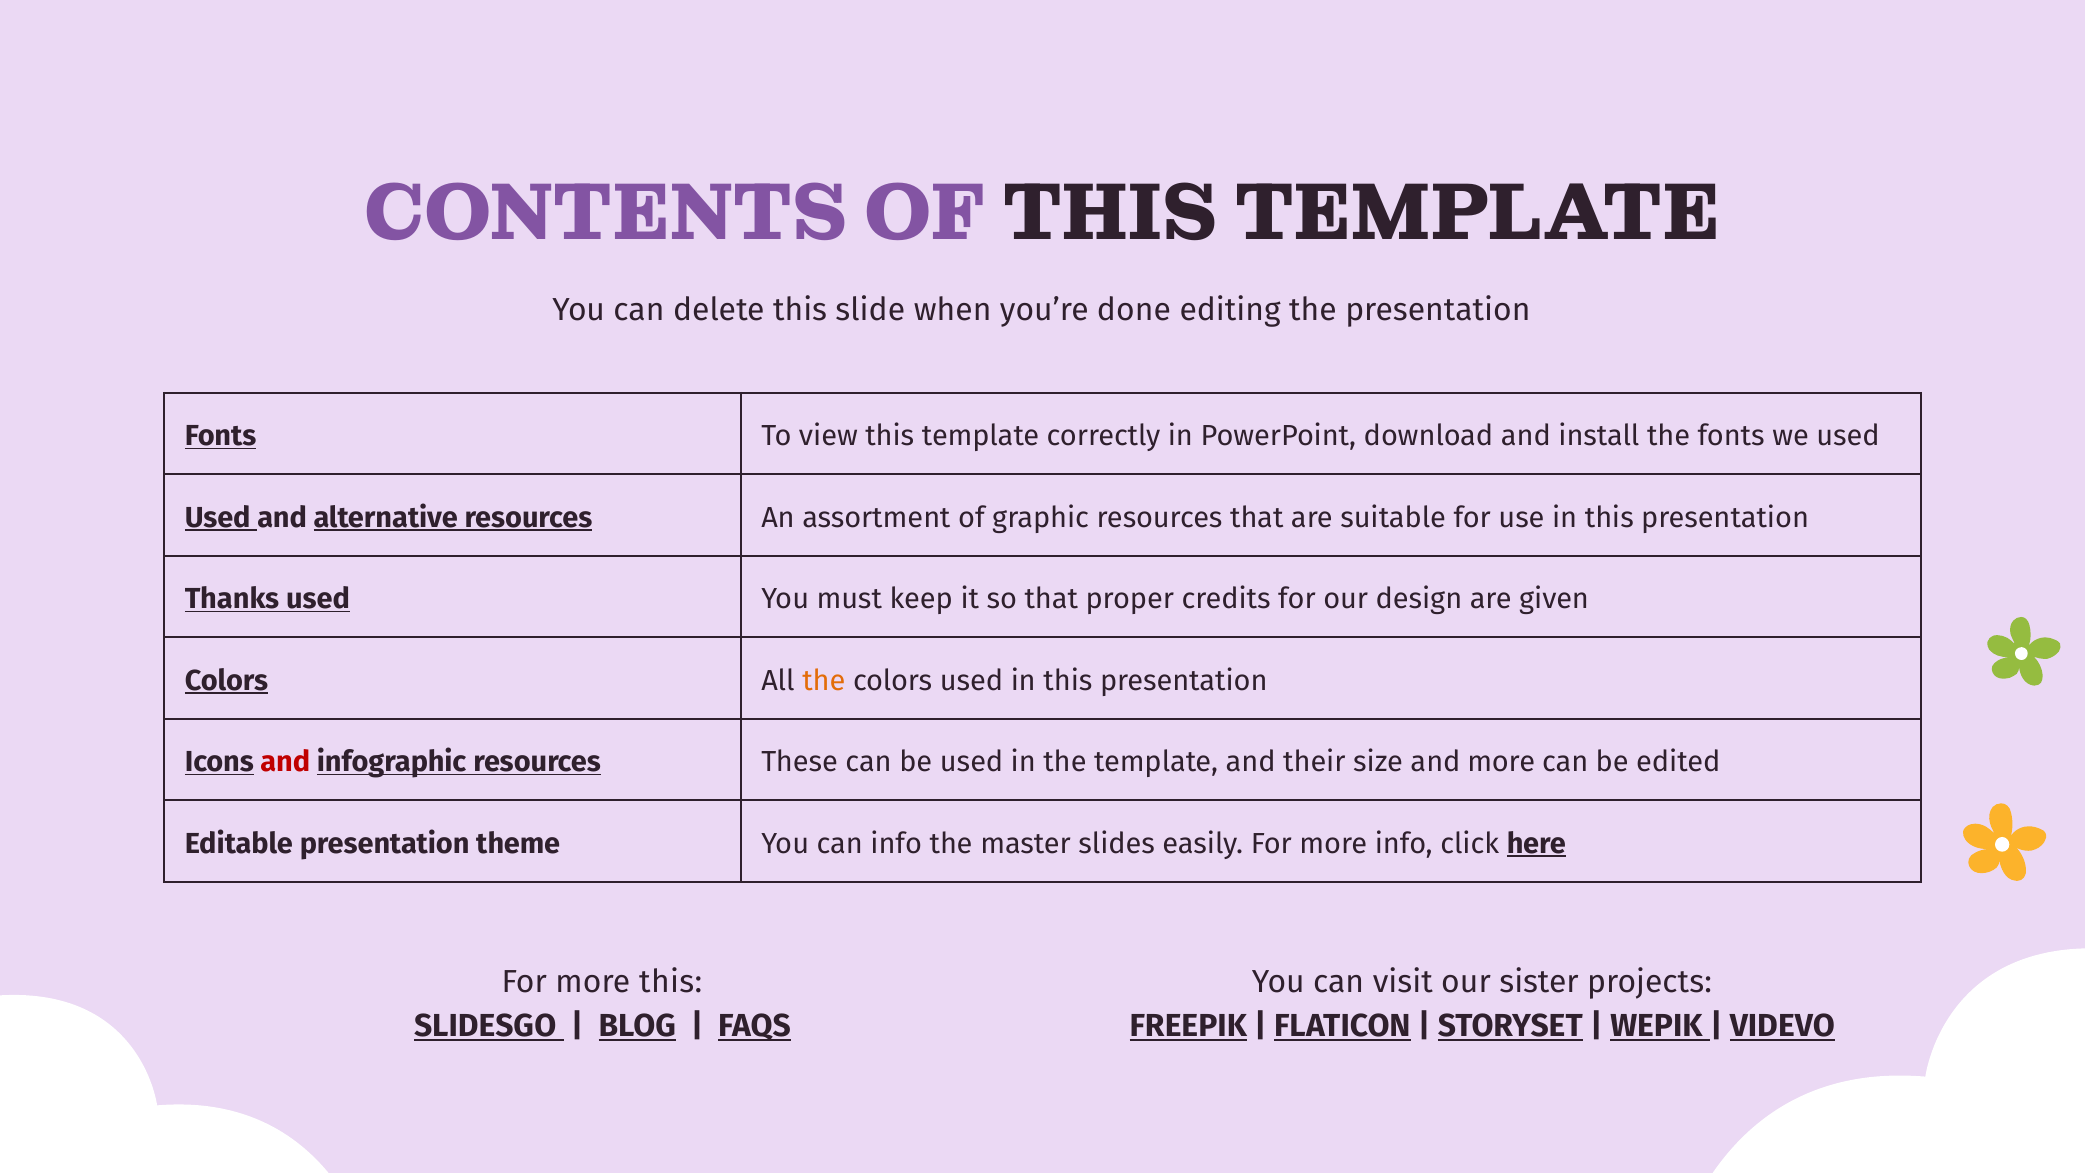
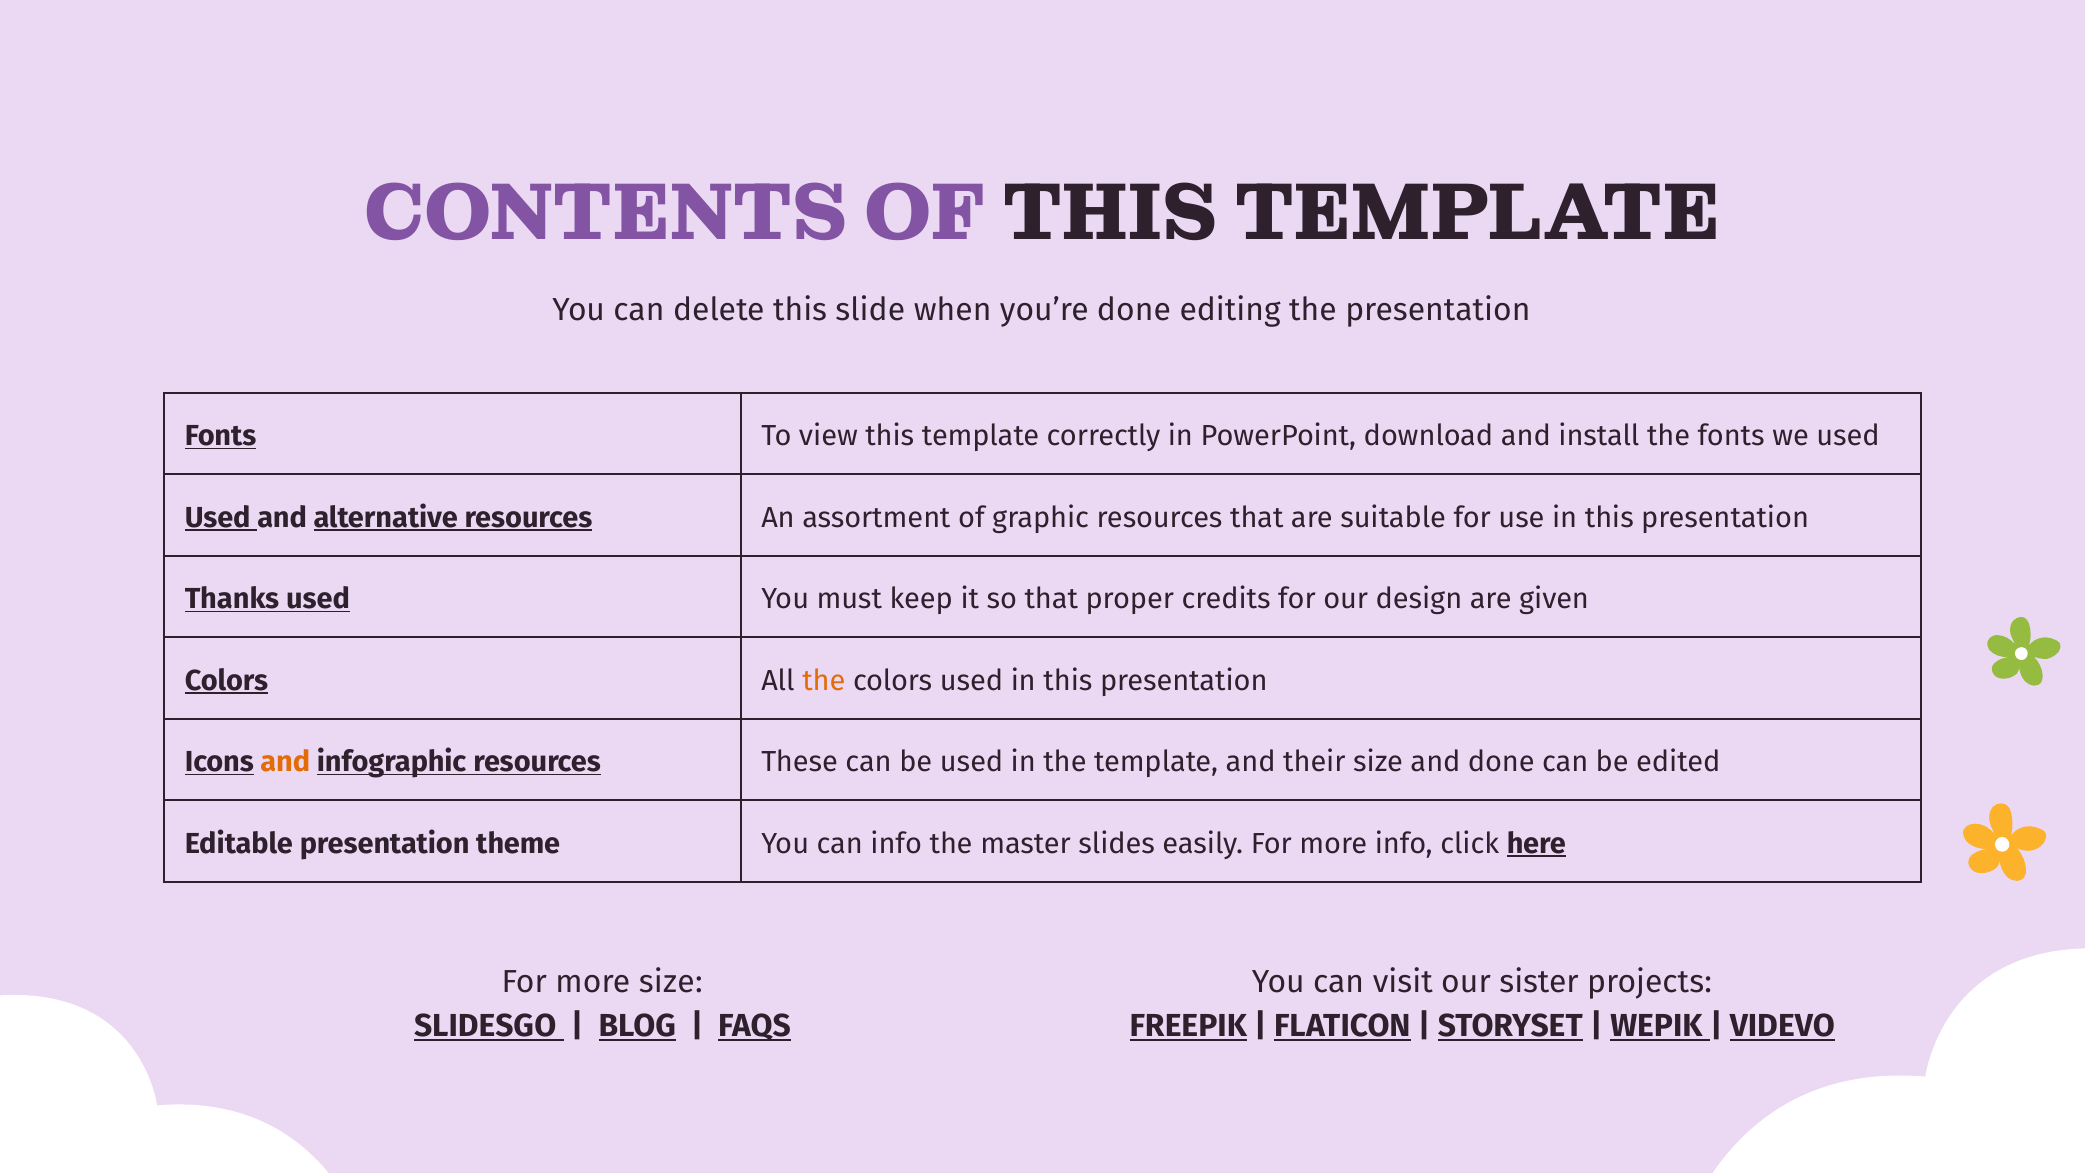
and colour: red -> orange (285, 762)
and more: more -> done (1501, 762)
more this: this -> size (671, 982)
